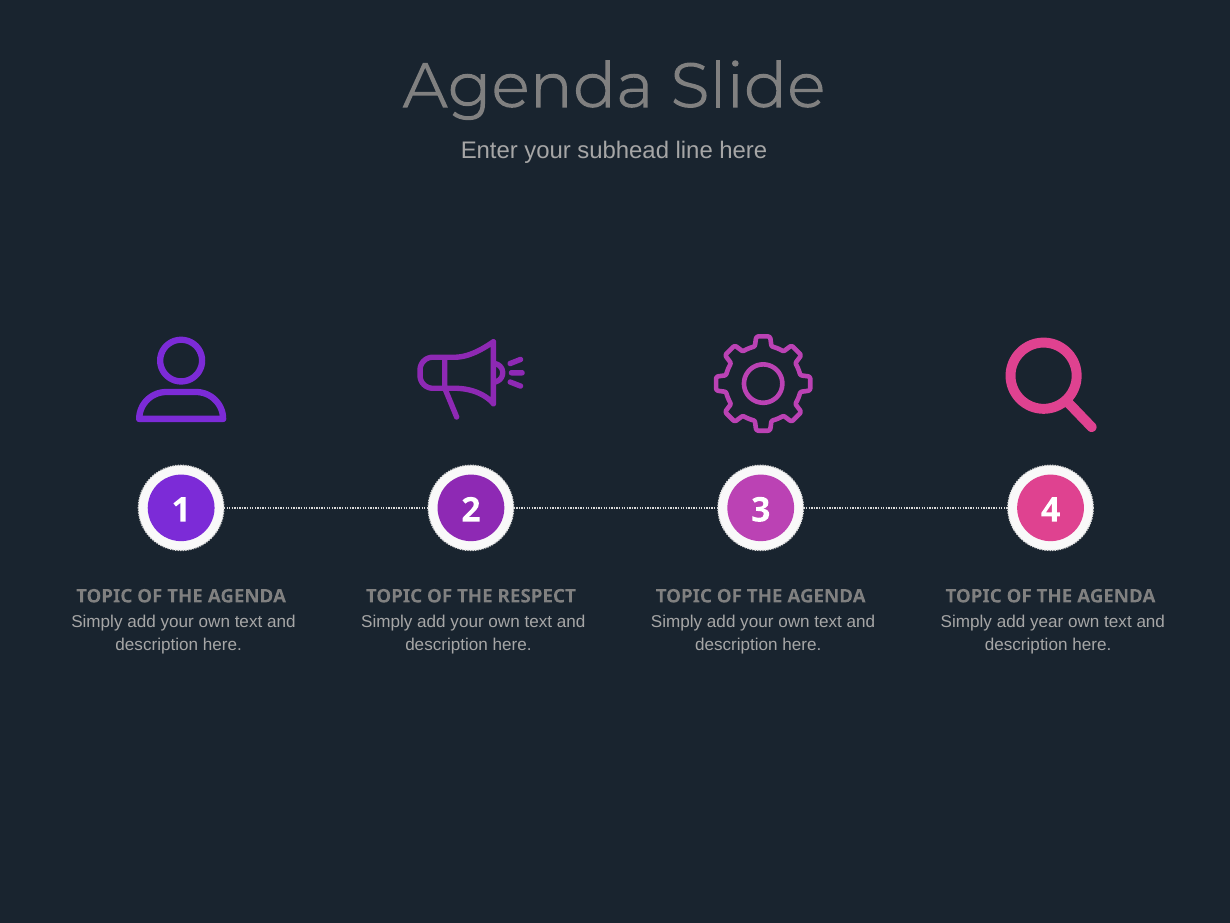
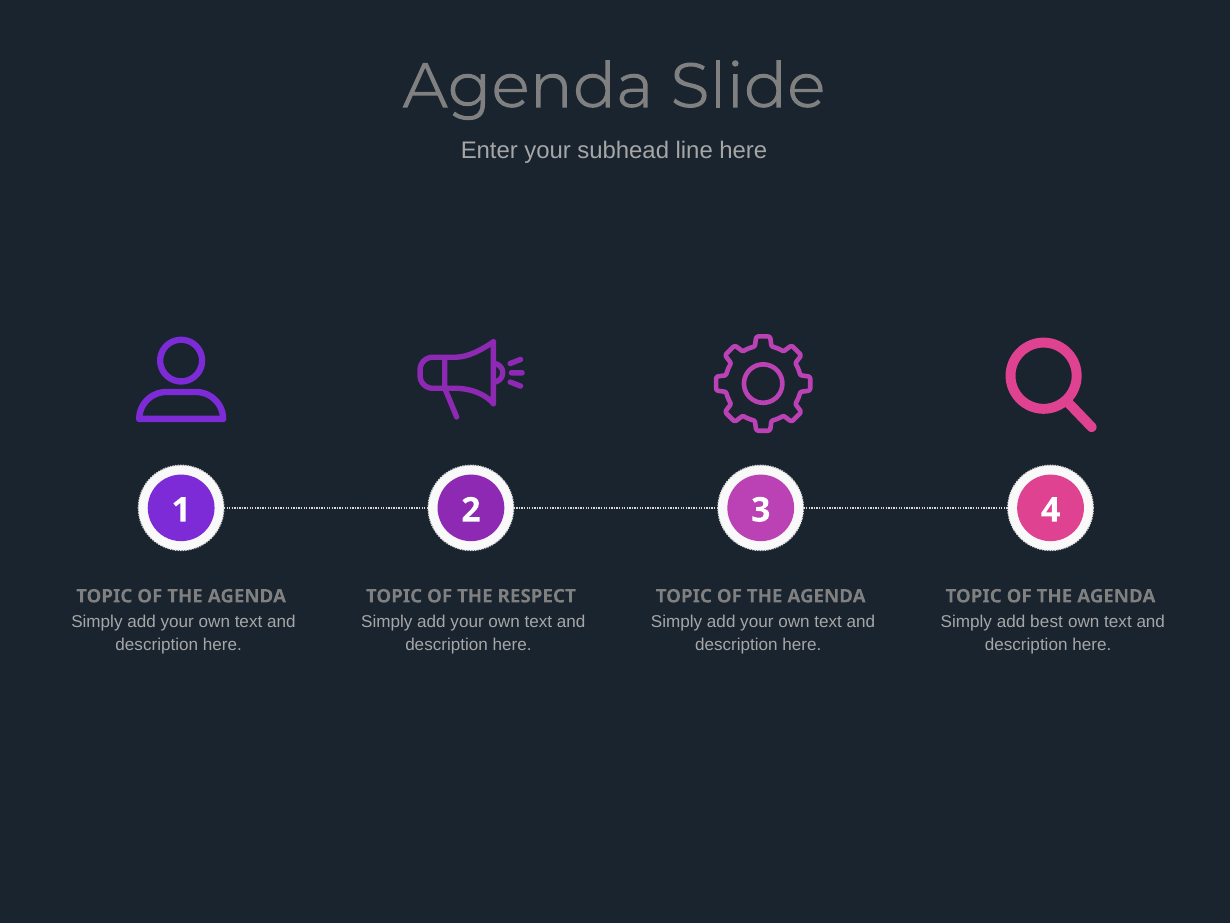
year: year -> best (1047, 621)
